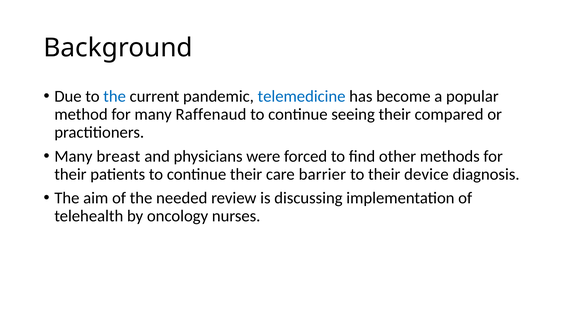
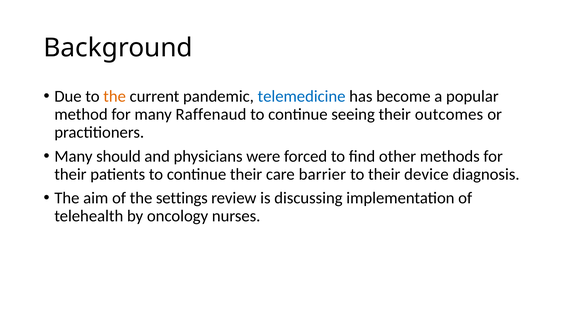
the colour: blue -> orange (115, 97)
compared: compared -> outcomes (449, 115)
breast: breast -> should (119, 157)
needed: needed -> settings (182, 199)
